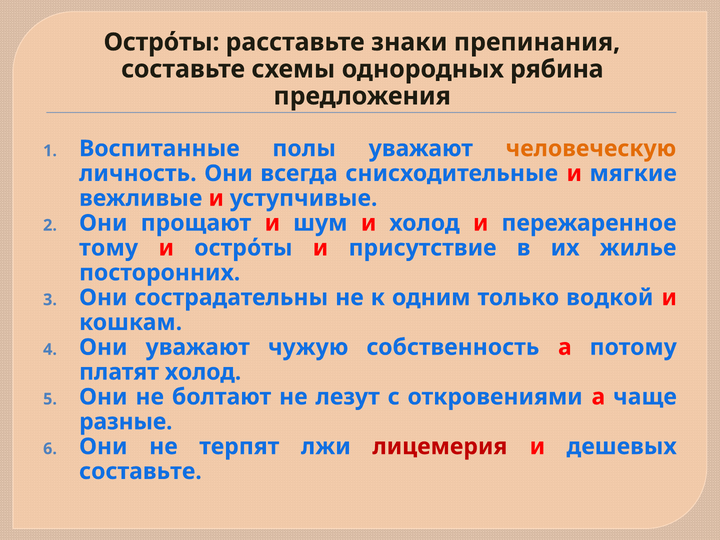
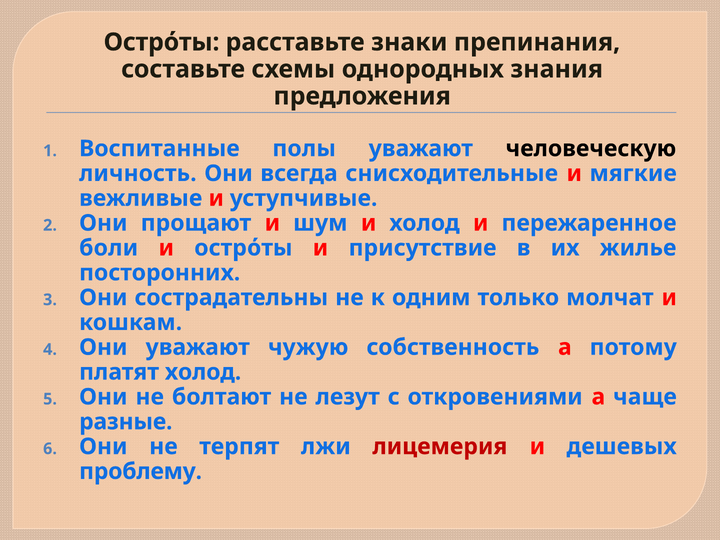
рябина: рябина -> знания (557, 69)
человеческую colour: orange -> black (591, 149)
тому: тому -> боли (109, 248)
водкой: водкой -> молчат (610, 298)
составьте: составьте -> проблему (141, 471)
